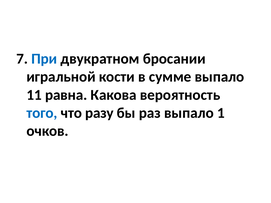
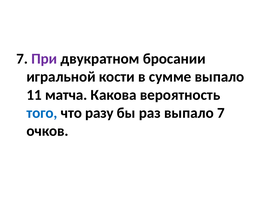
При colour: blue -> purple (44, 59)
равна: равна -> матча (66, 95)
выпало 1: 1 -> 7 (221, 113)
